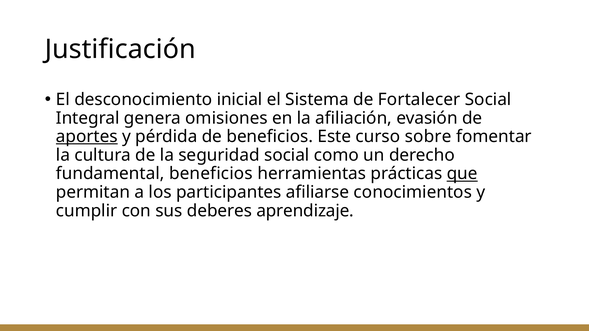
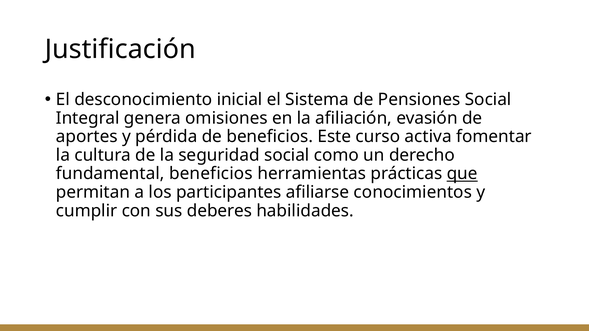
Fortalecer: Fortalecer -> Pensiones (419, 100)
aportes underline: present -> none (87, 137)
sobre: sobre -> activa (428, 137)
aprendizaje: aprendizaje -> habilidades (305, 211)
